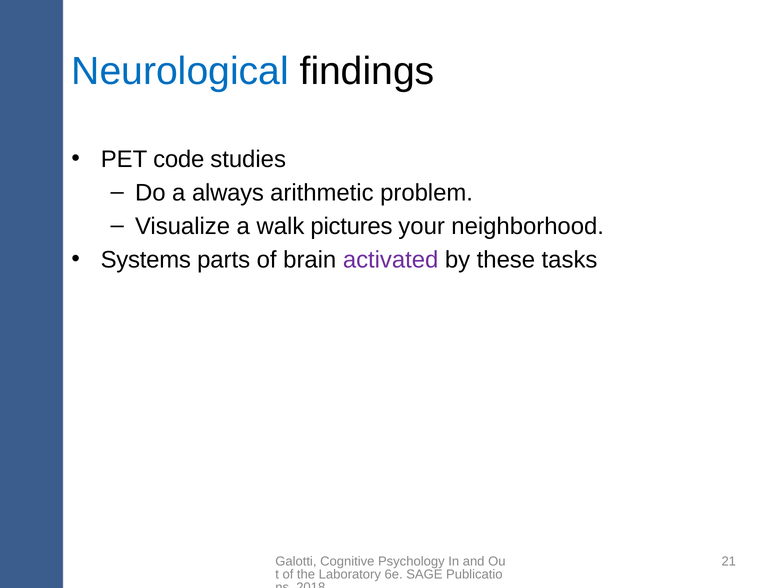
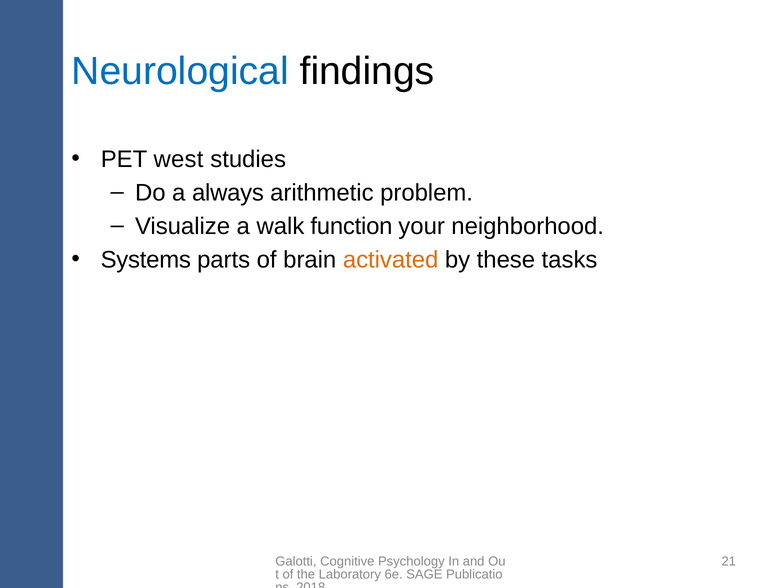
code: code -> west (179, 159)
pictures: pictures -> function (351, 226)
activated colour: purple -> orange (391, 259)
